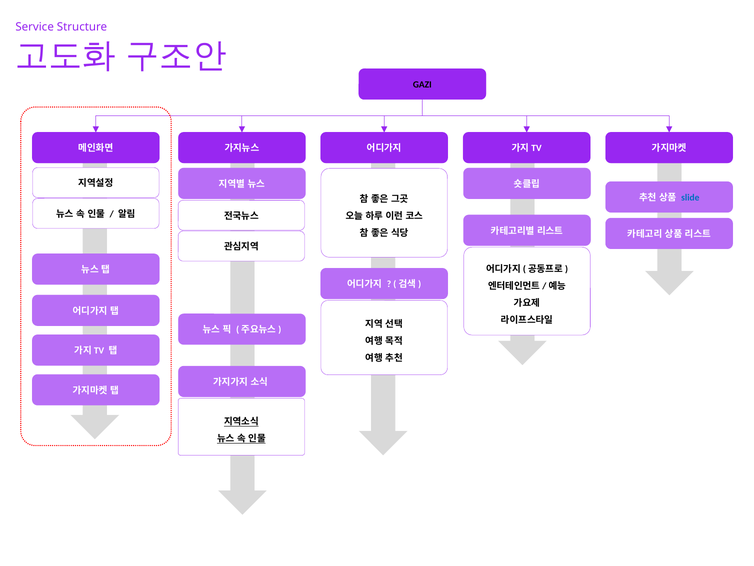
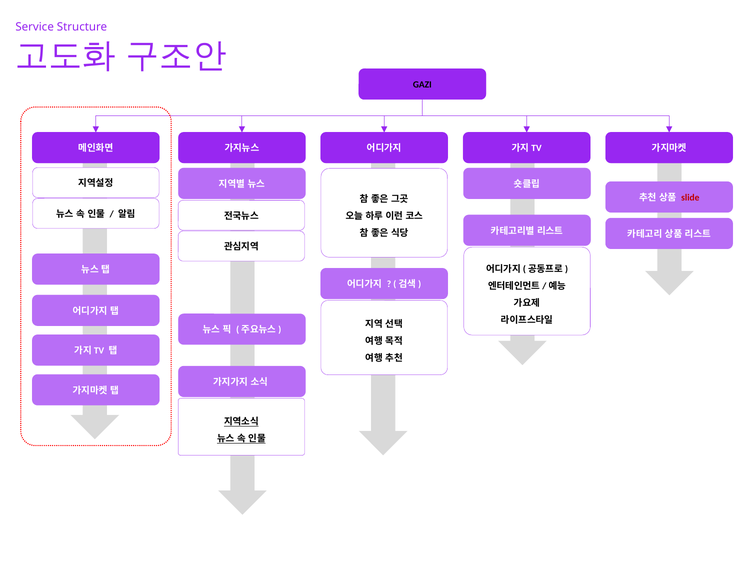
slide colour: blue -> red (690, 197)
